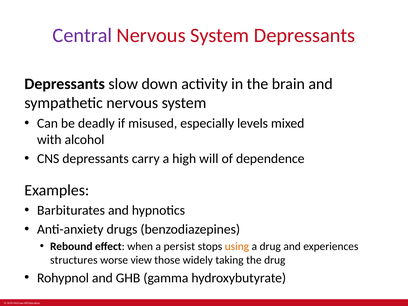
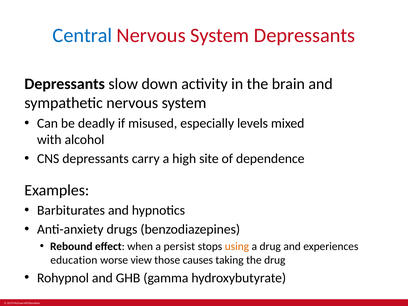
Central colour: purple -> blue (82, 35)
will: will -> site (209, 159)
structures: structures -> education (74, 260)
widely: widely -> causes (198, 260)
